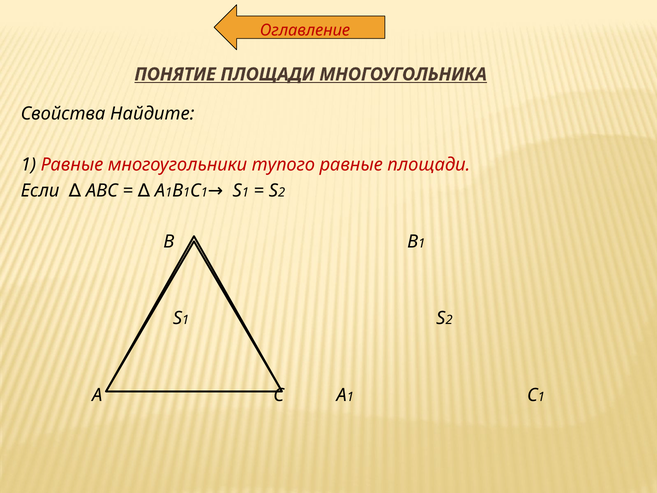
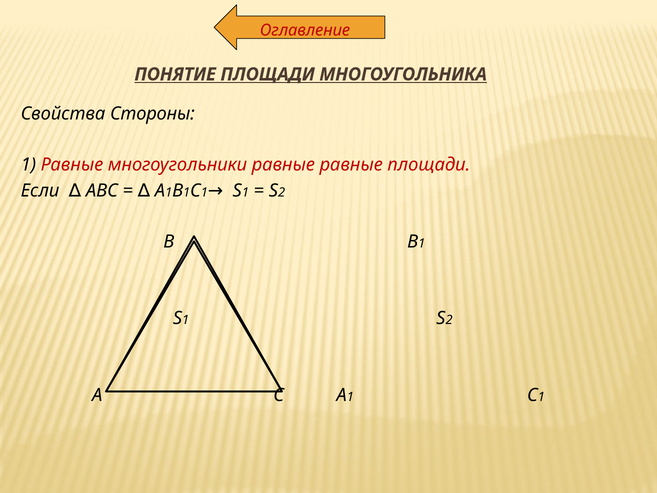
Найдите: Найдите -> Стороны (153, 114)
многоугольники тупого: тупого -> равные (283, 165)
